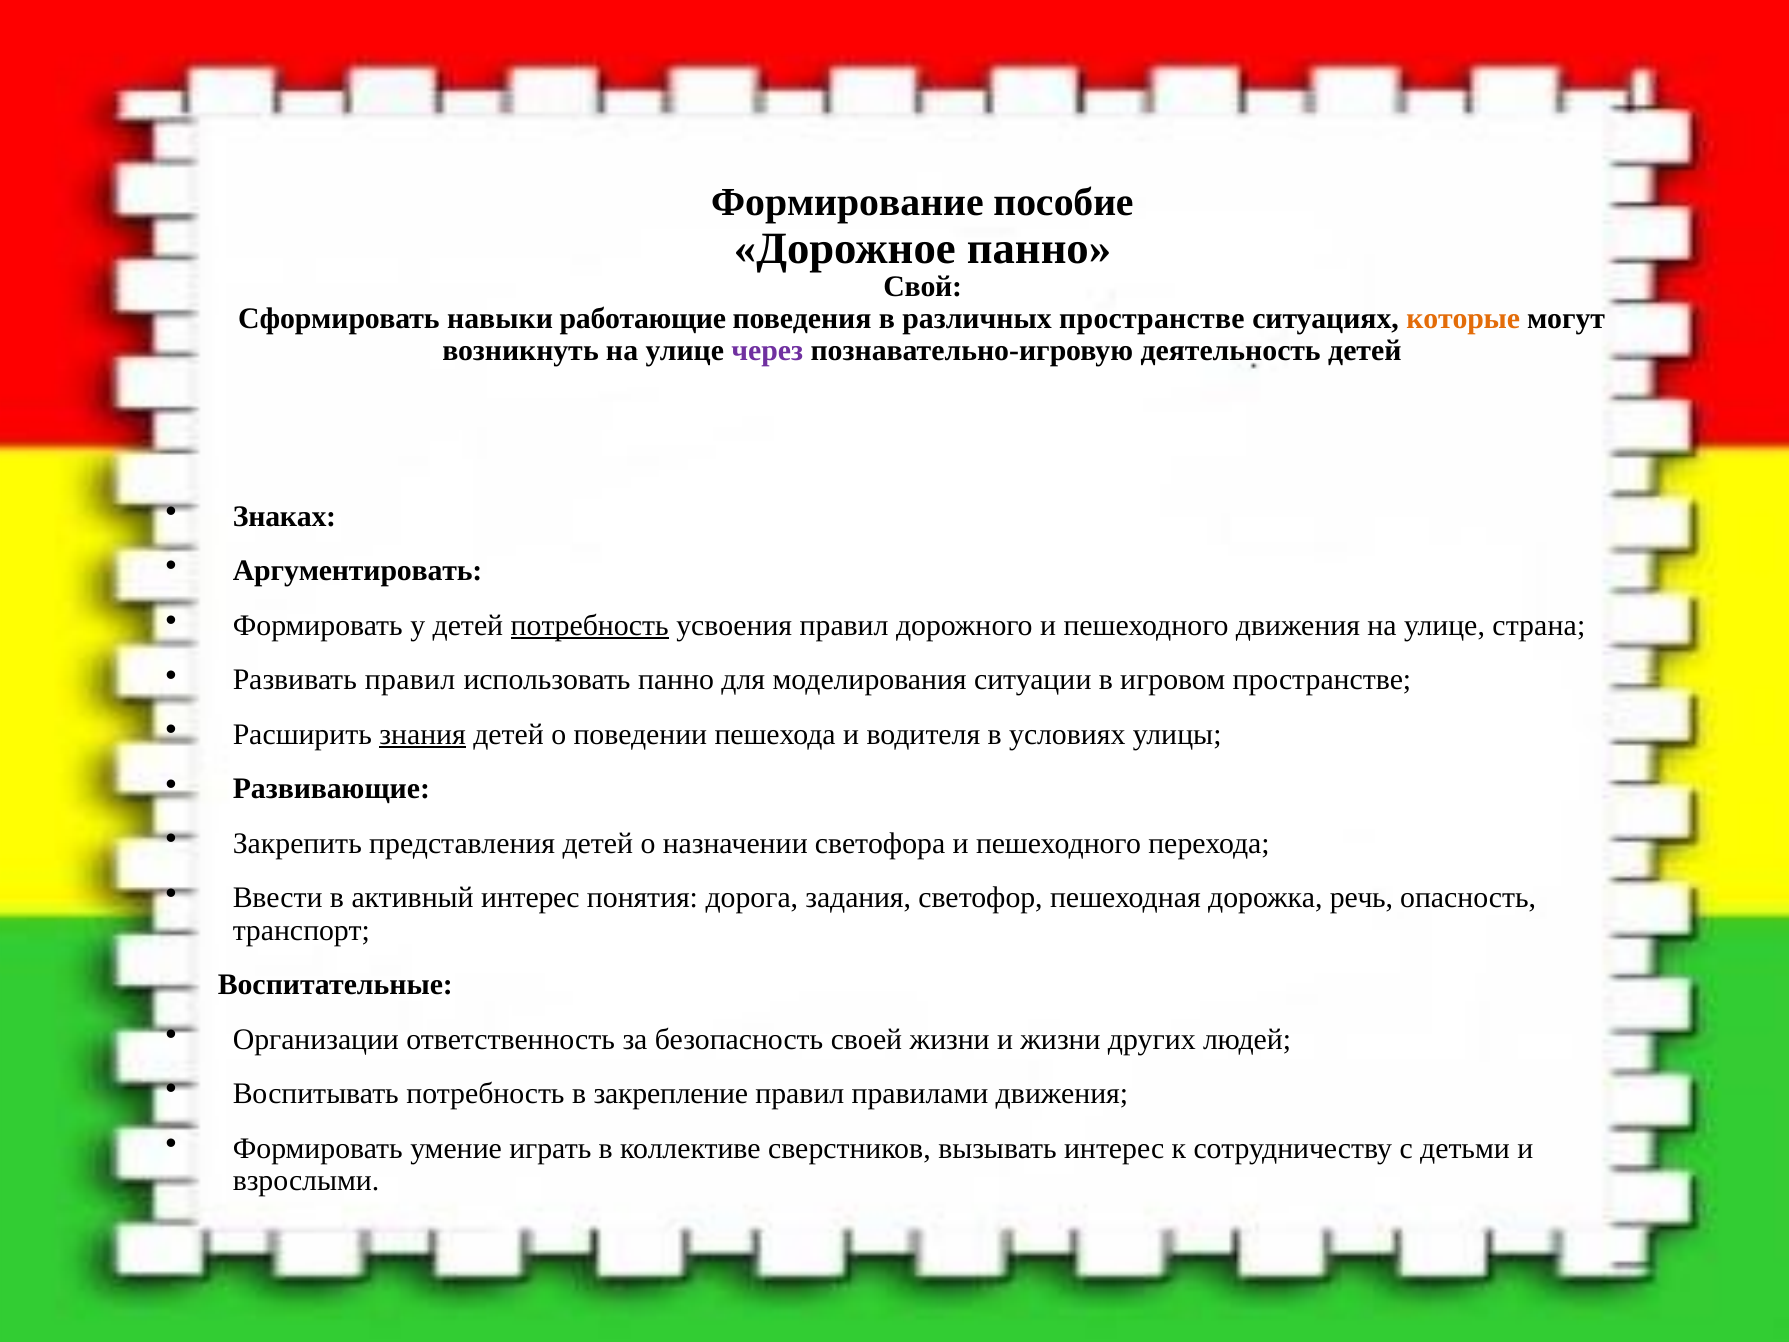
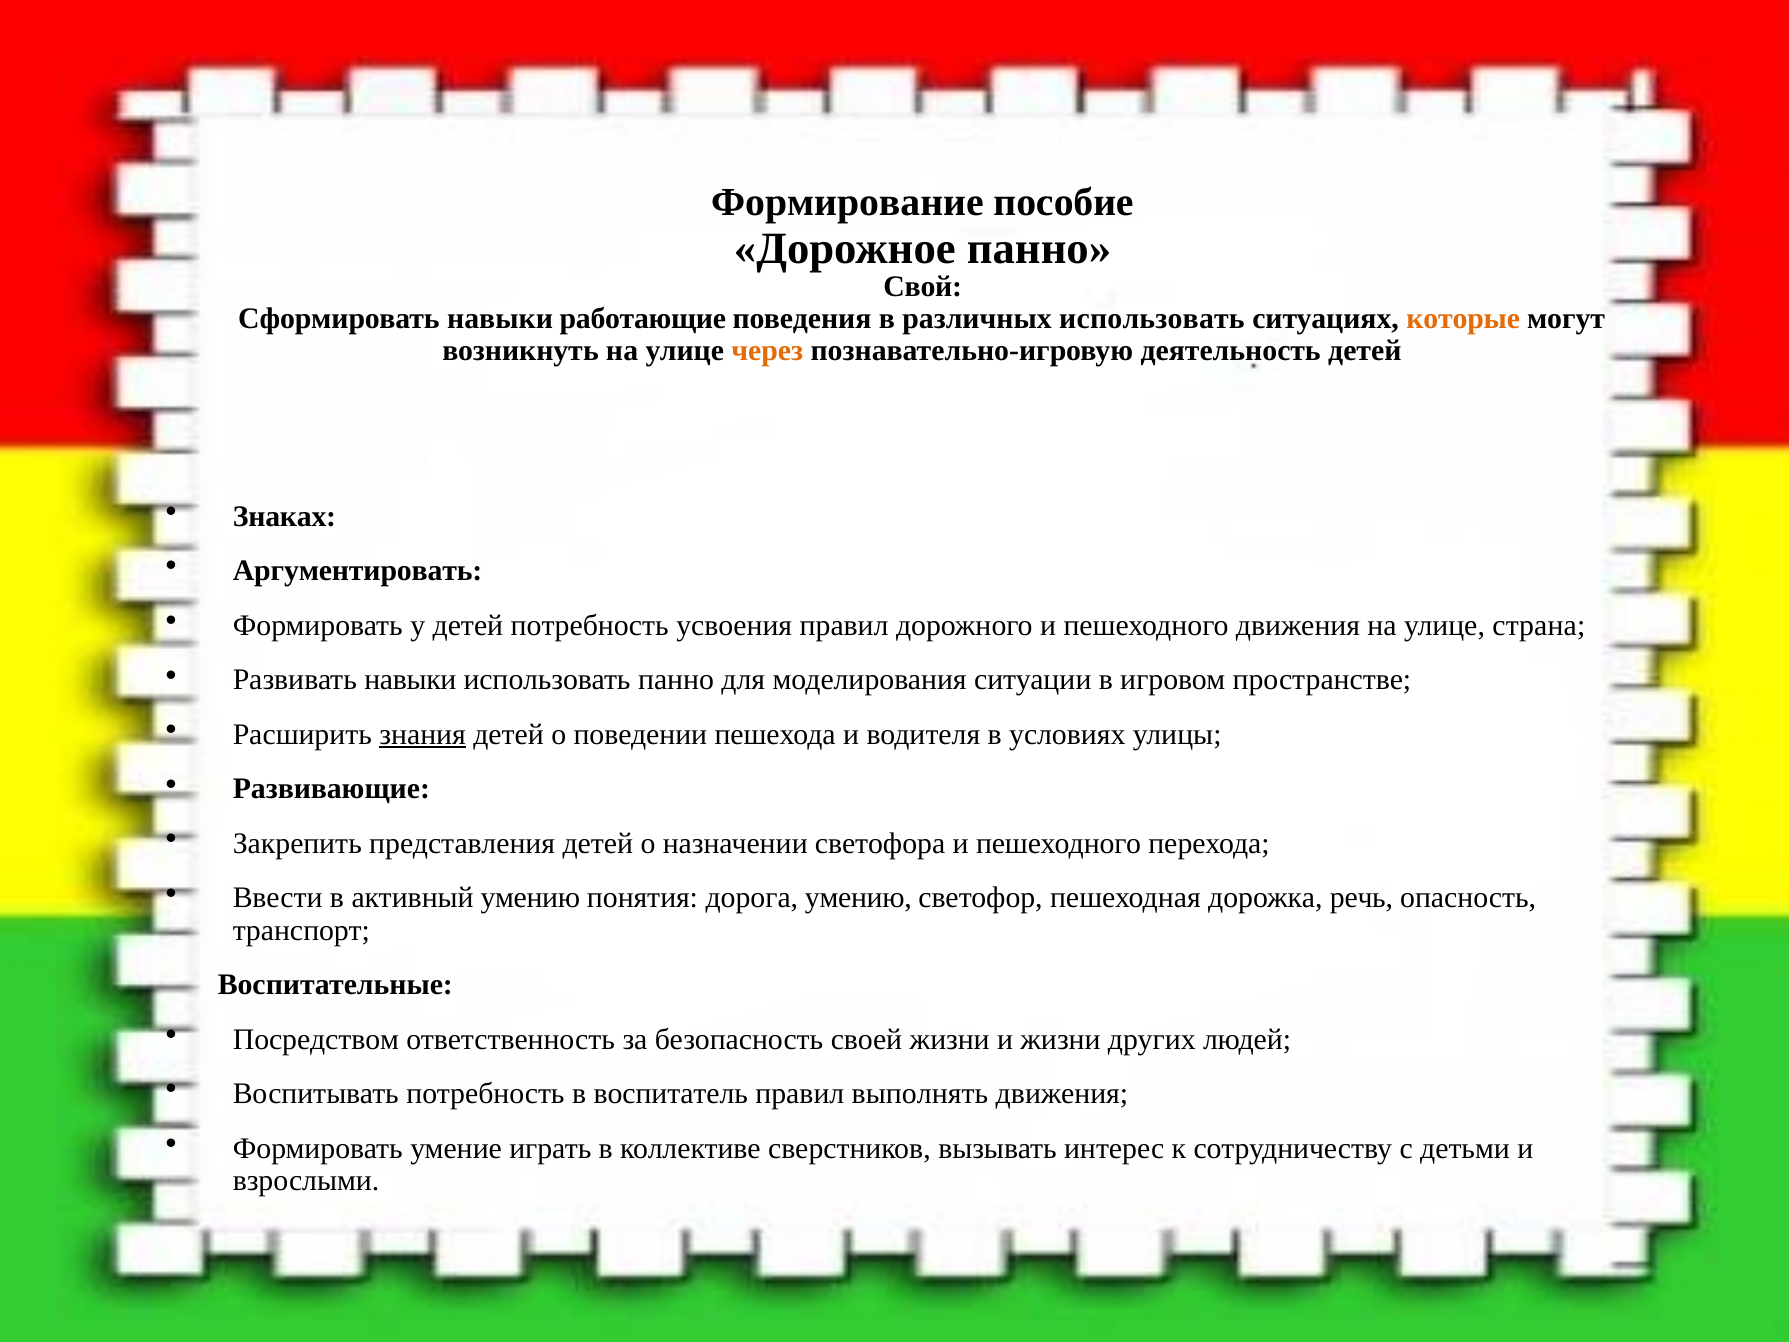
различных пространстве: пространстве -> использовать (1152, 319)
через colour: purple -> orange (767, 351)
потребность underline: present -> none (590, 625)
Развивать правил: правил -> навыки (410, 680)
активный интерес: интерес -> умению (530, 898)
дорога задания: задания -> умению (858, 898)
Организации: Организации -> Посредством (316, 1039)
закрепление: закрепление -> воспитатель (671, 1094)
правилами: правилами -> выполнять (920, 1094)
